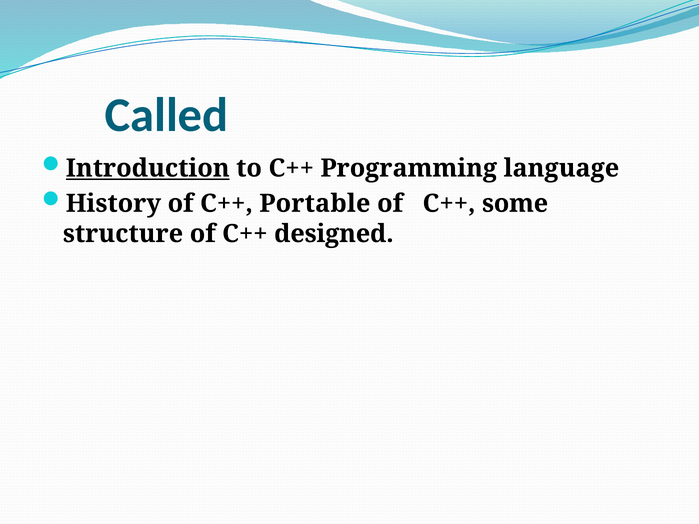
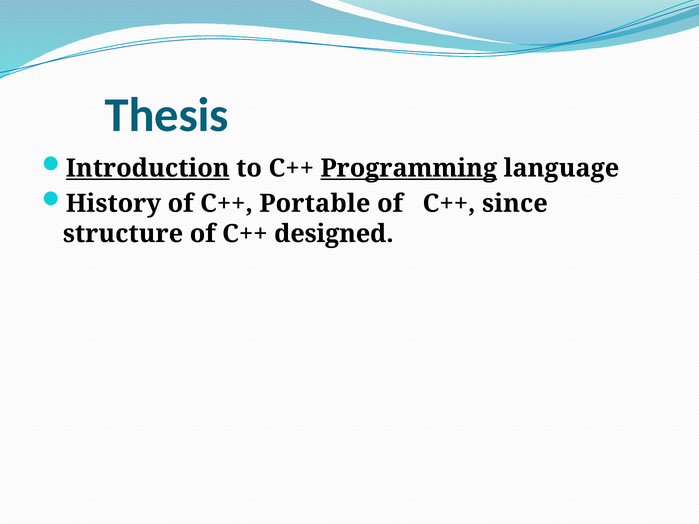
Called: Called -> Thesis (167, 115)
Programming underline: none -> present (409, 168)
some: some -> since (515, 204)
